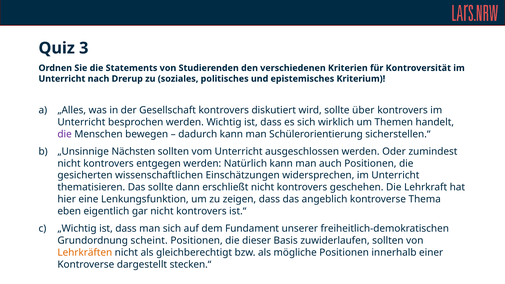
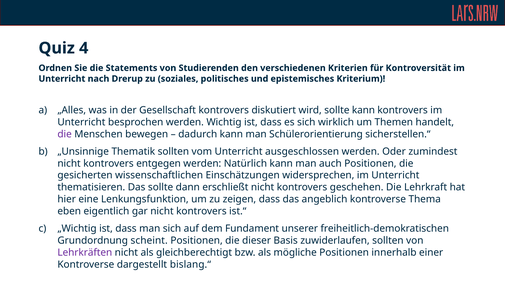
3: 3 -> 4 (84, 48)
sollte über: über -> kann (363, 110)
Nächsten: Nächsten -> Thematik (133, 151)
Lehrkräften colour: orange -> purple (85, 253)
stecken.“: stecken.“ -> bislang.“ (190, 265)
